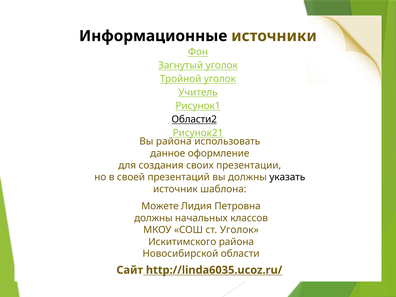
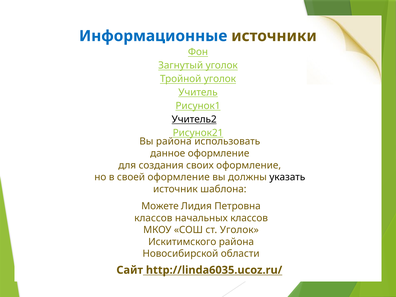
Информационные colour: black -> blue (153, 36)
Области2: Области2 -> Учитель2 (194, 119)
своих презентации: презентации -> оформление (249, 165)
своей презентаций: презентаций -> оформление (179, 177)
должны: должны -> классов (153, 218)
